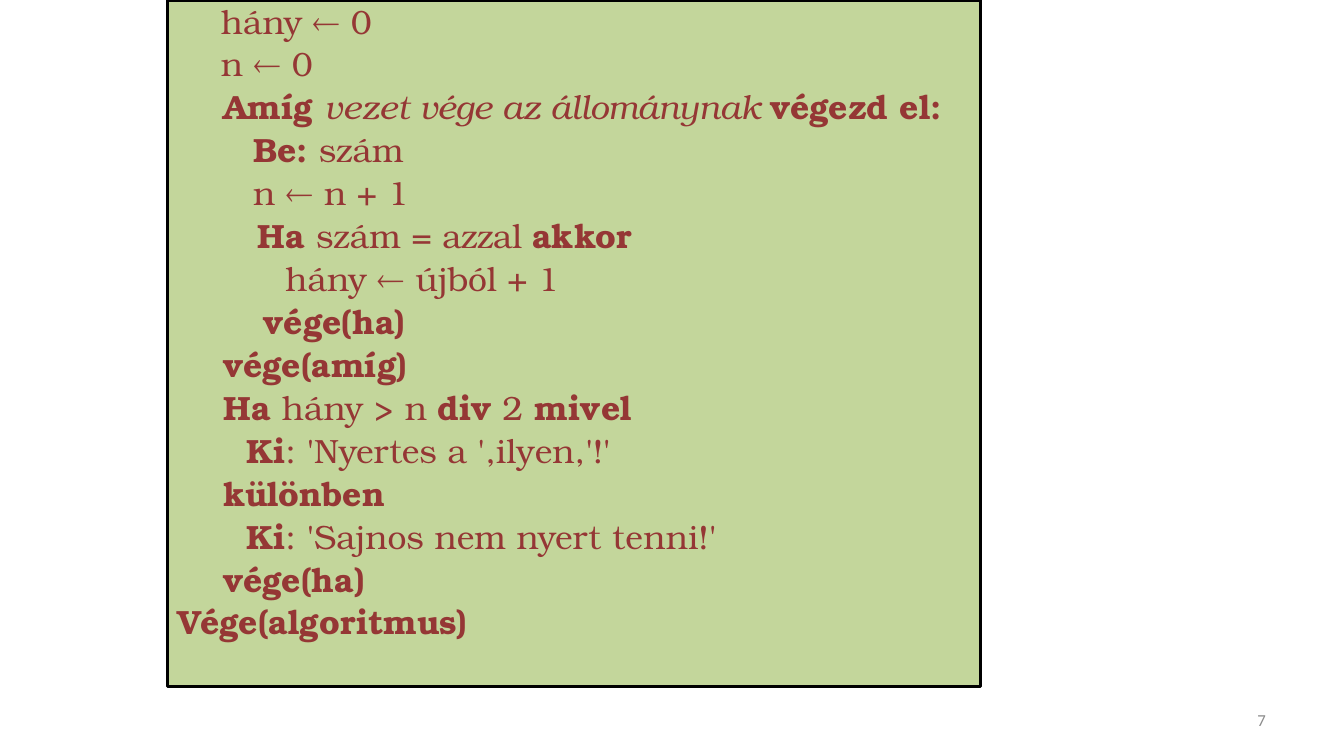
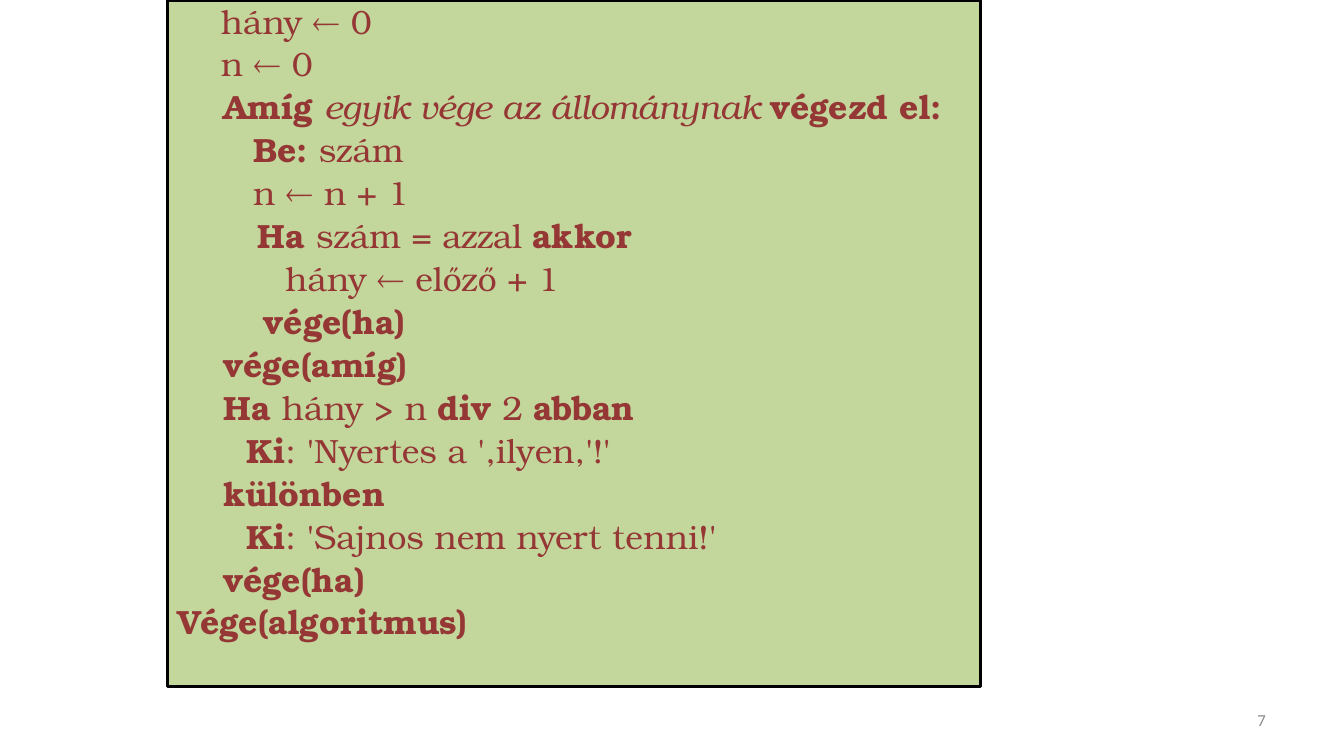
vezet: vezet -> egyik (367, 109)
újból: újból -> előző (456, 281)
mivel: mivel -> abban (584, 409)
